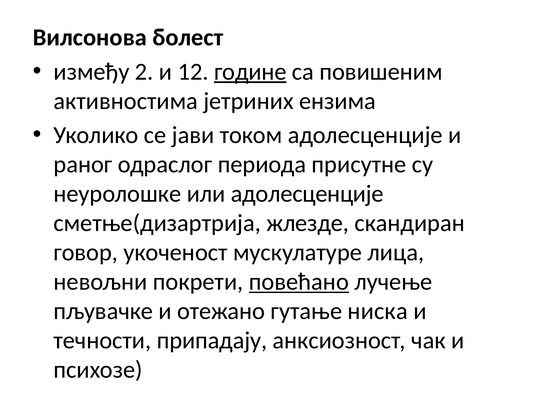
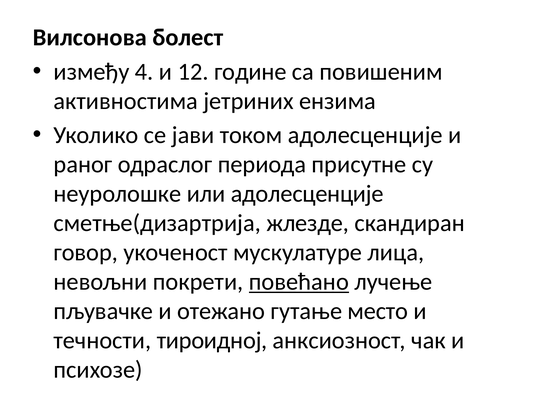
2: 2 -> 4 (144, 72)
године underline: present -> none (250, 72)
ниска: ниска -> место (378, 311)
припадају: припадају -> тироидној (212, 340)
